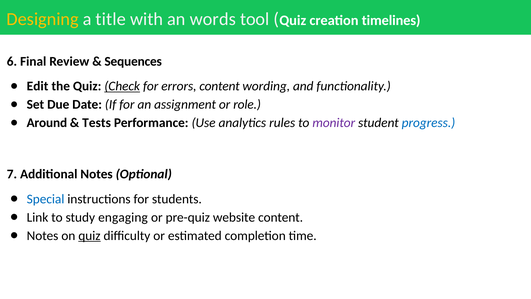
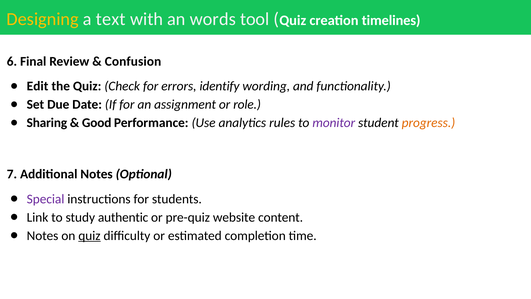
title: title -> text (111, 19)
Sequences: Sequences -> Confusion (133, 61)
Check underline: present -> none (122, 86)
errors content: content -> identify (220, 86)
Around: Around -> Sharing (47, 123)
Tests: Tests -> Good (97, 123)
progress colour: blue -> orange (428, 123)
Special colour: blue -> purple (46, 199)
engaging: engaging -> authentic (123, 217)
